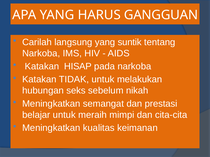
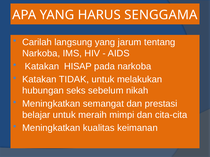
GANGGUAN: GANGGUAN -> SENGGAMA (161, 15)
suntik: suntik -> jarum (130, 42)
